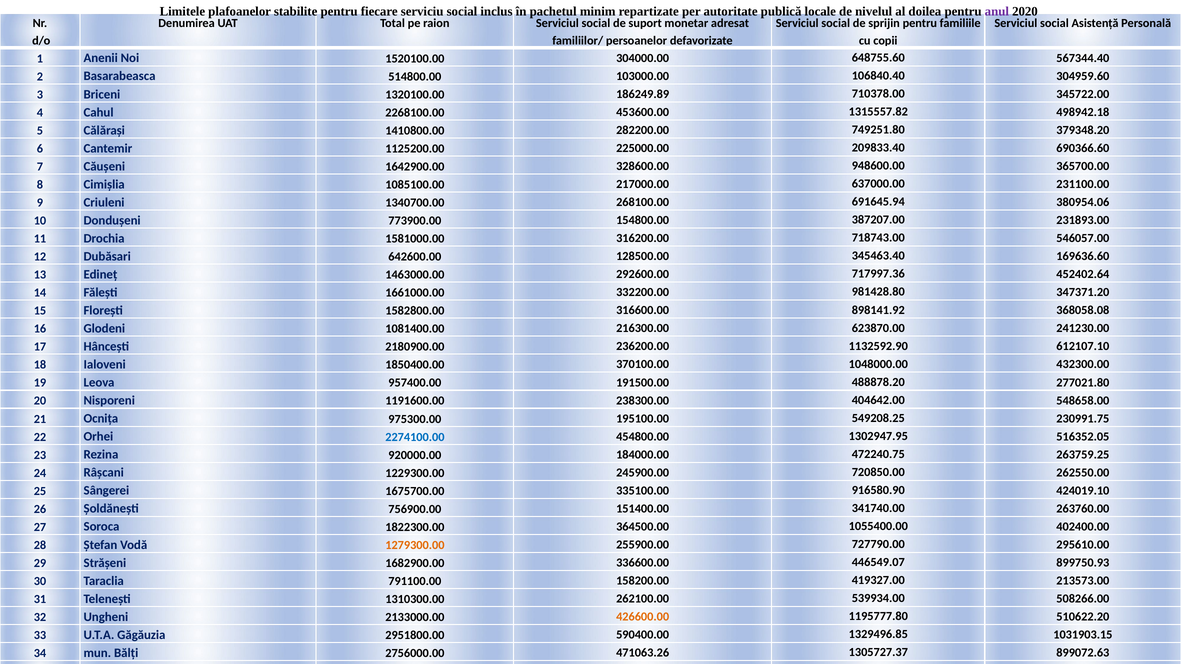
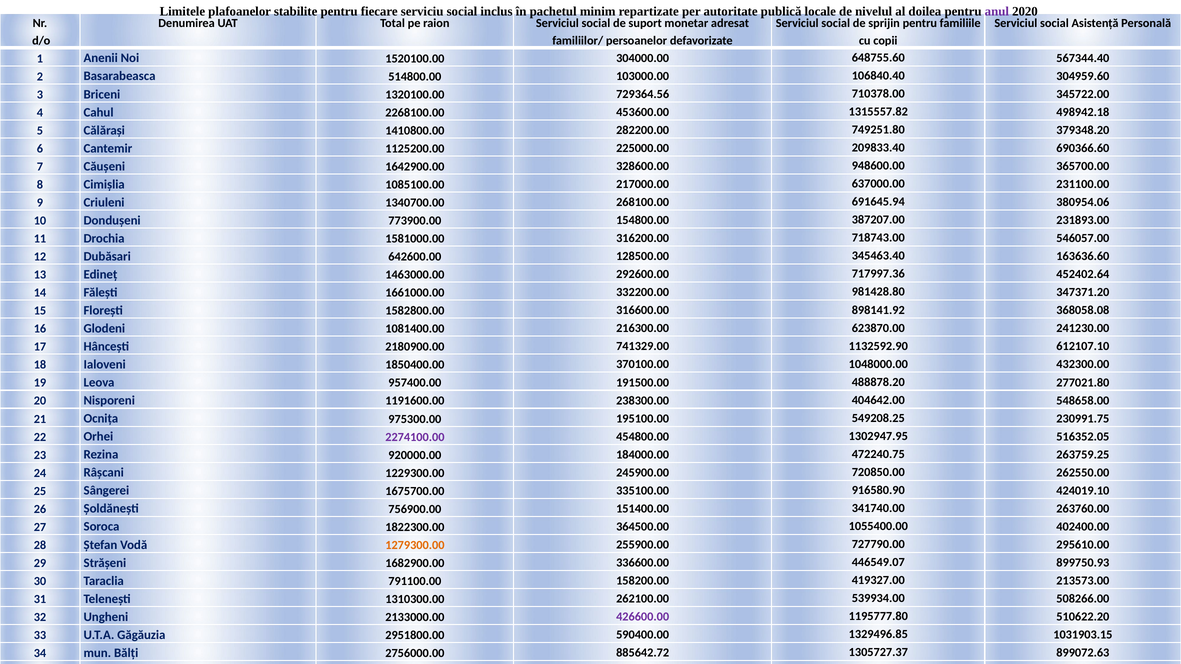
186249.89: 186249.89 -> 729364.56 (643, 94)
169636.60: 169636.60 -> 163636.60 (1083, 256)
236200.00: 236200.00 -> 741329.00 (643, 347)
2274100.00 colour: blue -> purple (415, 437)
426600.00 colour: orange -> purple (643, 617)
471063.26: 471063.26 -> 885642.72 (643, 653)
